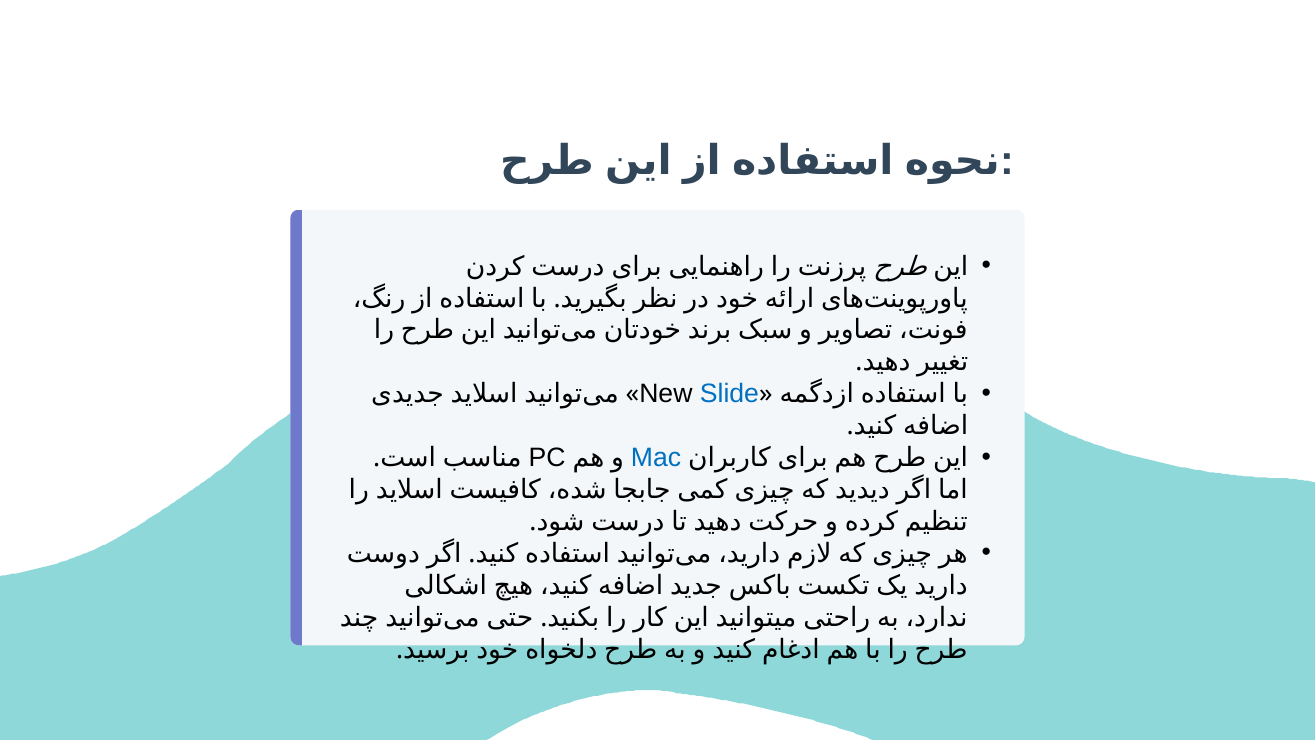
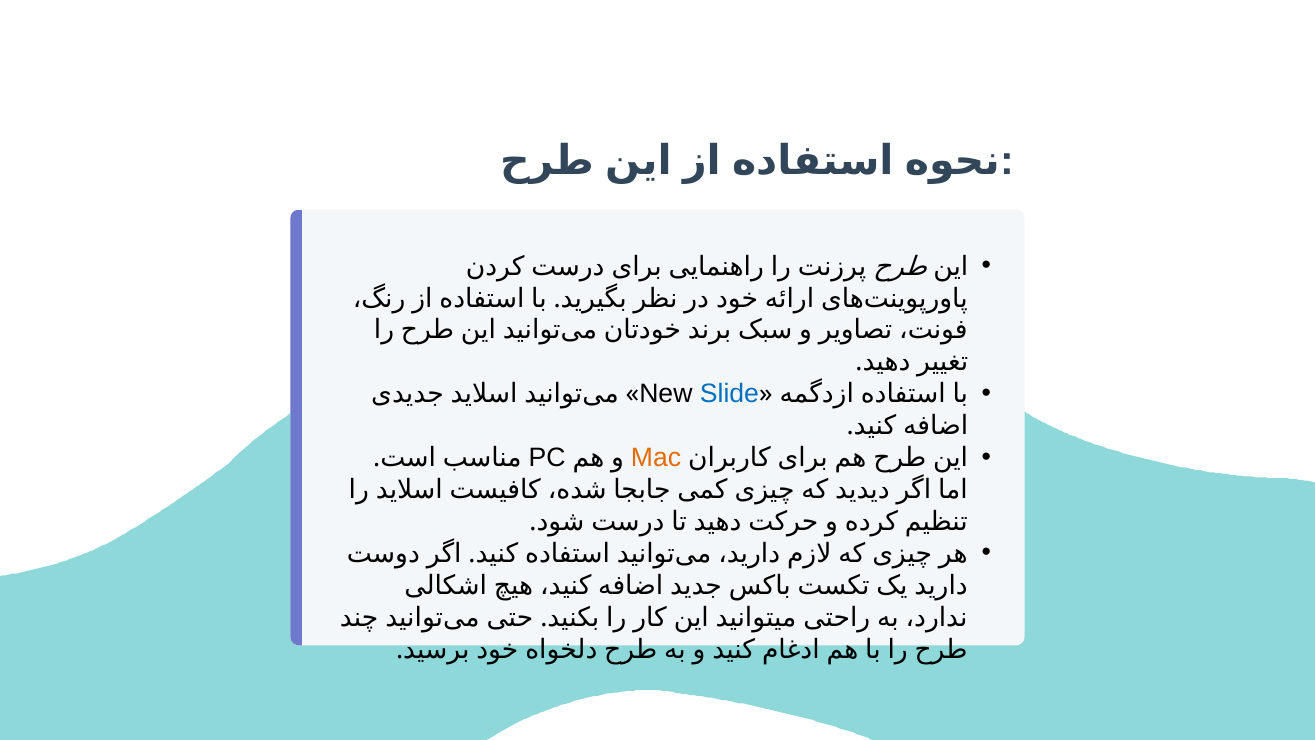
Mac colour: blue -> orange (656, 458)
